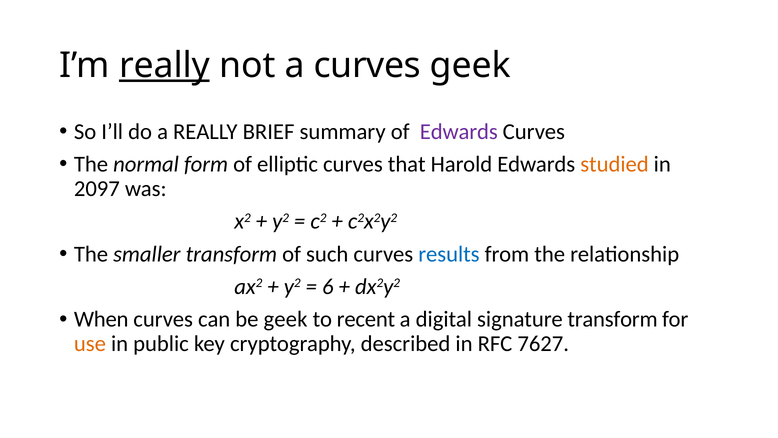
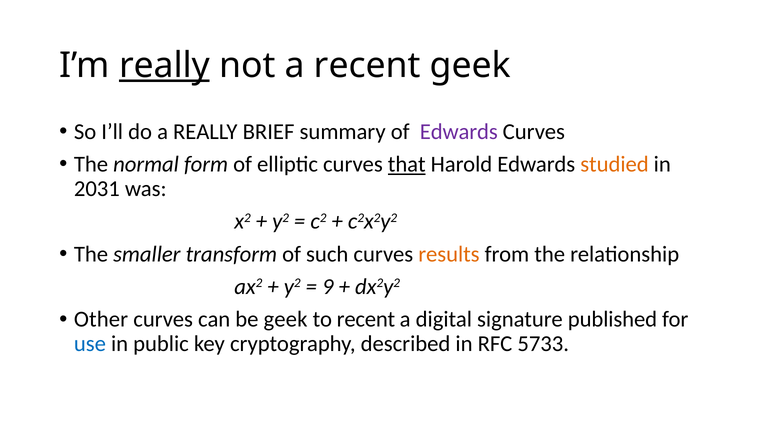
a curves: curves -> recent (367, 65)
that underline: none -> present (407, 164)
2097: 2097 -> 2031 (97, 189)
results colour: blue -> orange (449, 254)
6: 6 -> 9 (328, 287)
When: When -> Other (101, 319)
signature transform: transform -> published (612, 319)
use colour: orange -> blue (90, 344)
7627: 7627 -> 5733 (543, 344)
